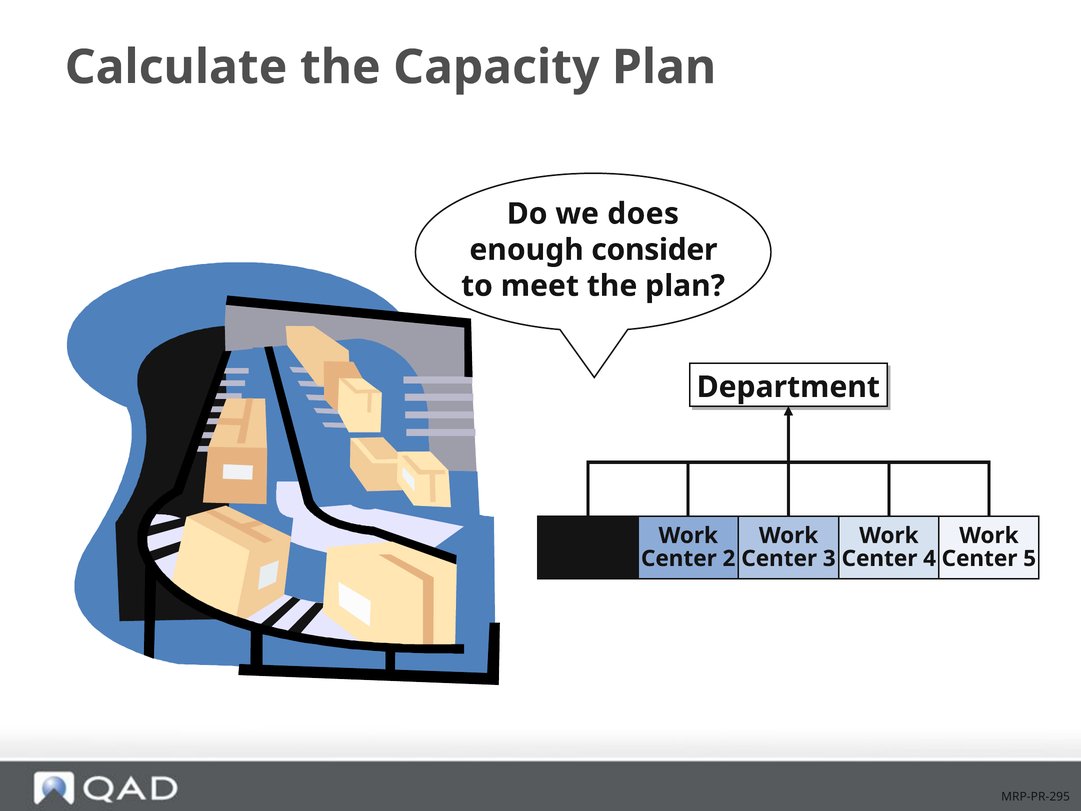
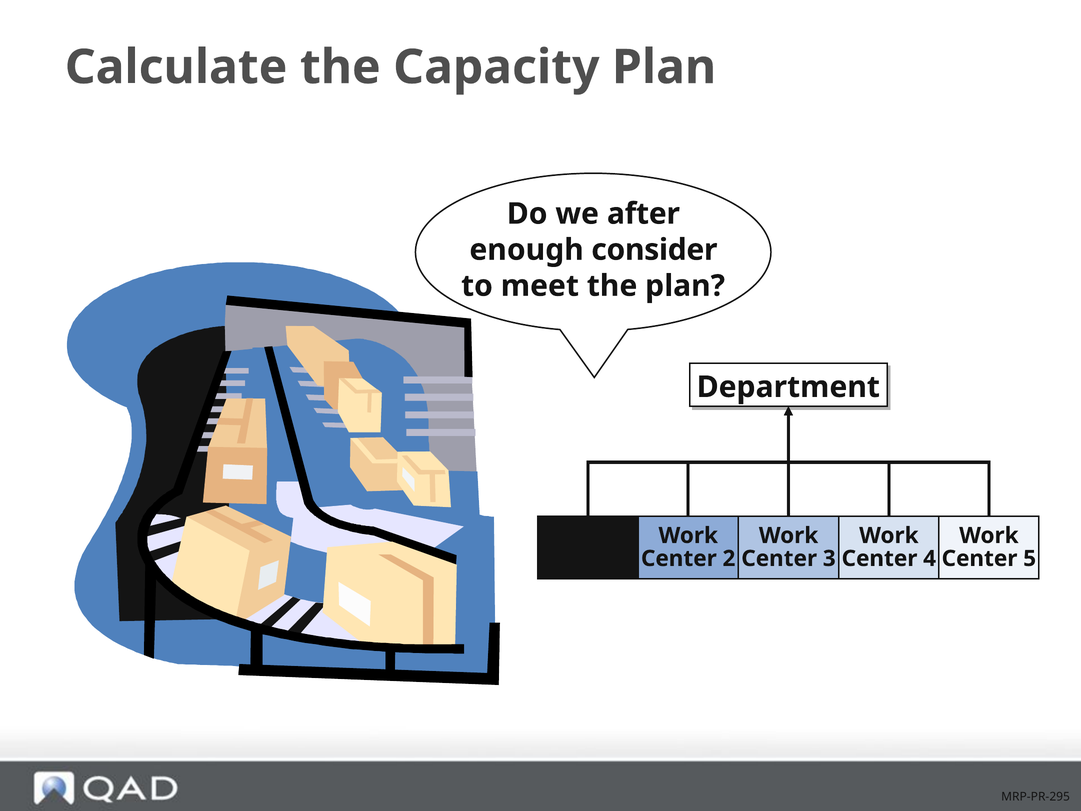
does: does -> after (643, 214)
